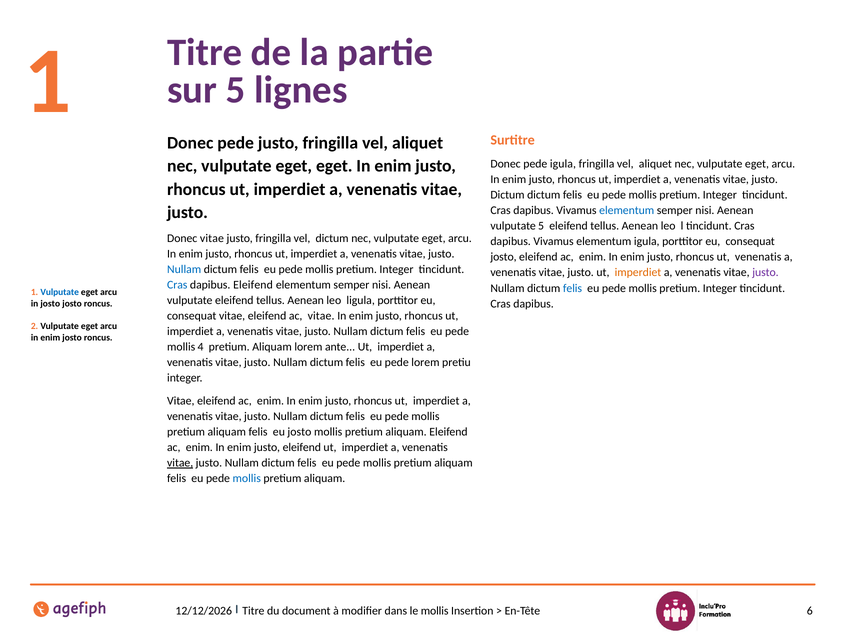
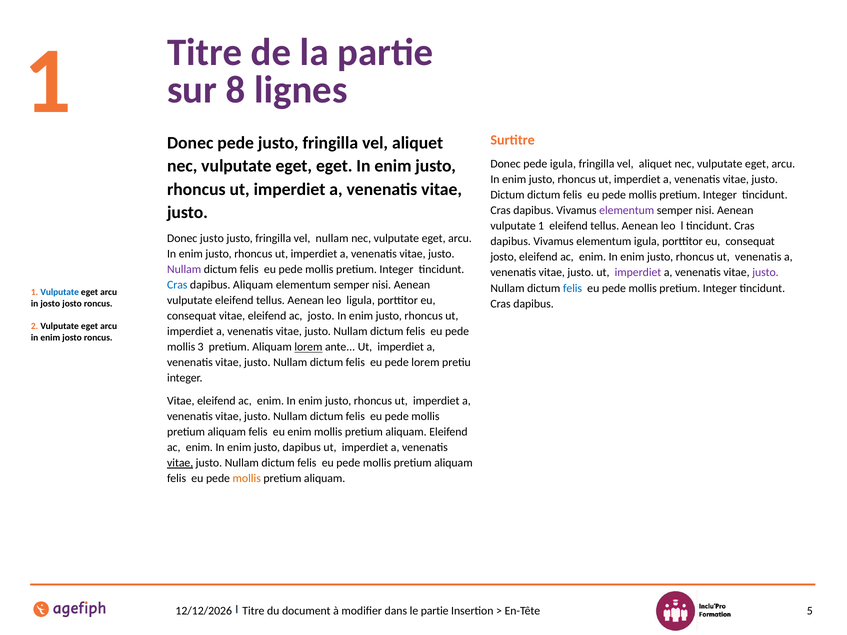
sur 5: 5 -> 8 (236, 90)
elementum colour: blue -> purple (627, 211)
vulputate 5: 5 -> 1 (541, 226)
Donec vitae: vitae -> justo (212, 238)
vel dictum: dictum -> nullam (332, 238)
Nullam colour: blue -> purple (184, 269)
imperdiet colour: orange -> purple (638, 273)
dapibus Eleifend: Eleifend -> Aliquam (253, 285)
ac vitae: vitae -> josto (321, 316)
4: 4 -> 3 (201, 347)
lorem underline: none -> present (308, 347)
eu josto: josto -> enim (299, 432)
justo eleifend: eleifend -> dapibus (302, 447)
mollis colour: blue -> orange (247, 479)
le mollis: mollis -> partie (435, 611)
6: 6 -> 5 (810, 611)
